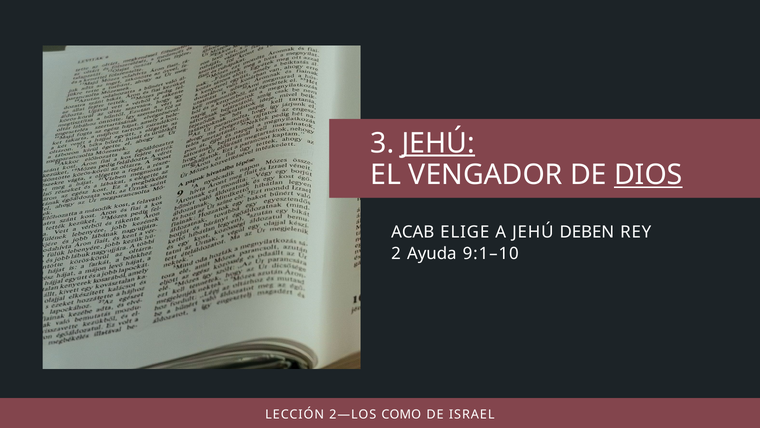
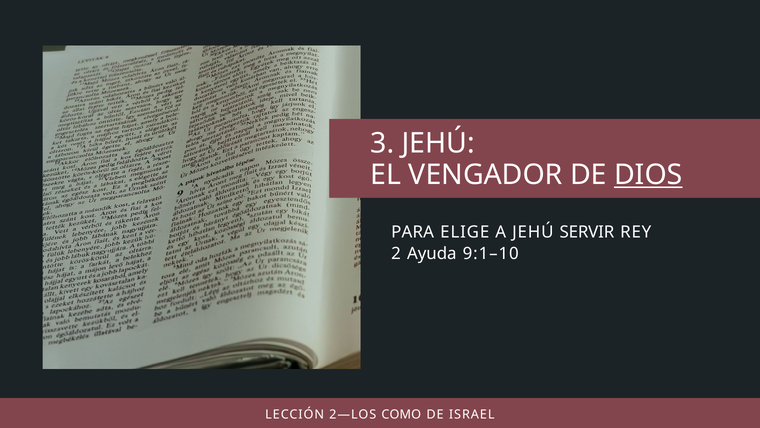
JEHÚ underline: present -> none (438, 143)
ACAB: ACAB -> PARA (413, 232)
DEBEN: DEBEN -> SERVIR (587, 232)
